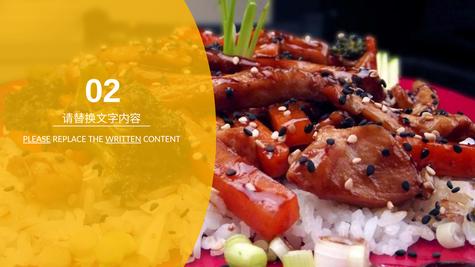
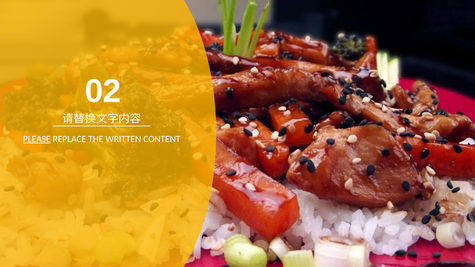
WRITTEN underline: present -> none (123, 139)
